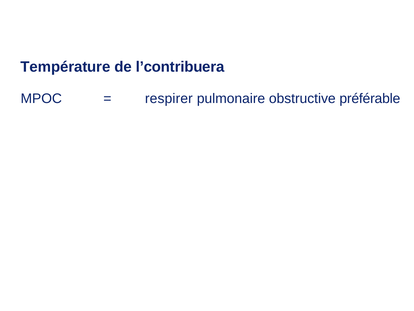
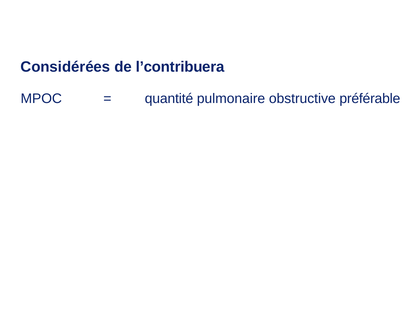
Température: Température -> Considérées (65, 67)
respirer: respirer -> quantité (169, 99)
